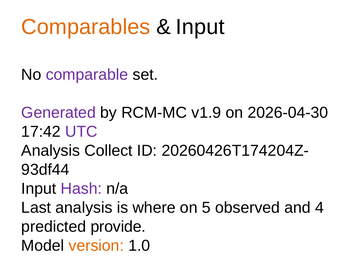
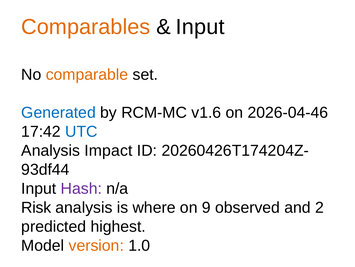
comparable colour: purple -> orange (87, 74)
Generated colour: purple -> blue (59, 112)
v1.9: v1.9 -> v1.6 (206, 112)
2026-04-30: 2026-04-30 -> 2026-04-46 (288, 112)
UTC colour: purple -> blue (81, 131)
Collect: Collect -> Impact (108, 150)
Last: Last -> Risk (36, 207)
5: 5 -> 9 (206, 207)
4: 4 -> 2 (320, 207)
provide: provide -> highest (118, 226)
